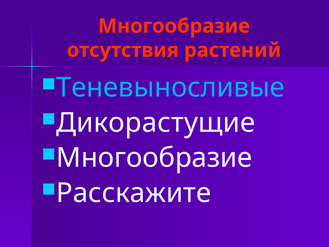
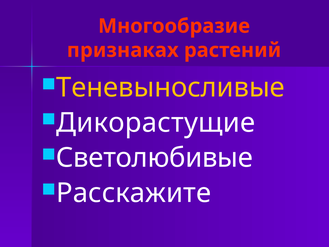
отсутствия: отсутствия -> признаках (123, 50)
Теневыносливые colour: light blue -> yellow (171, 88)
Многообразие: Многообразие -> Светолюбивые (154, 158)
